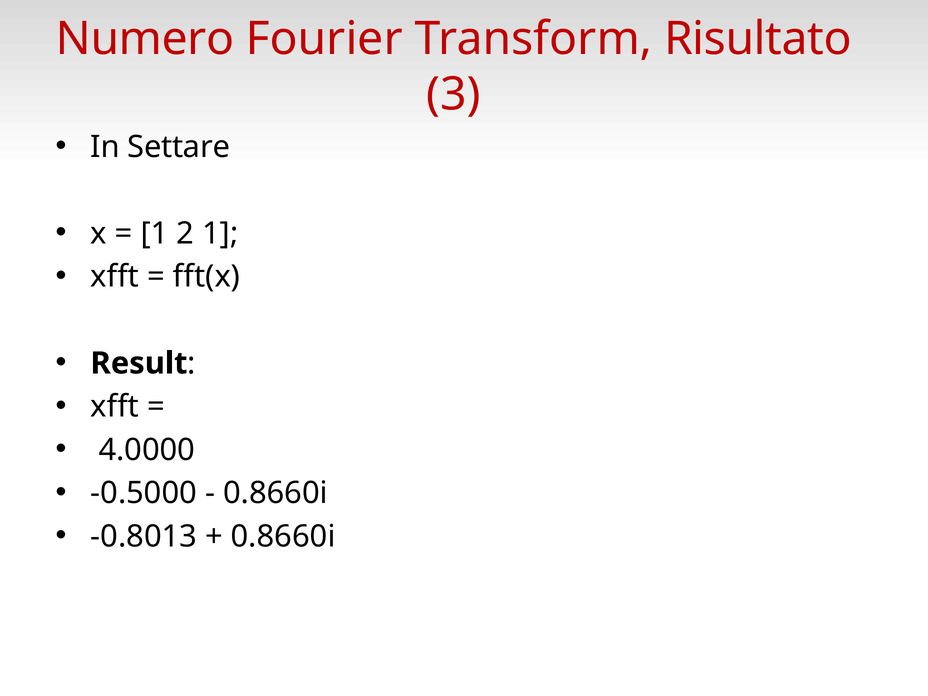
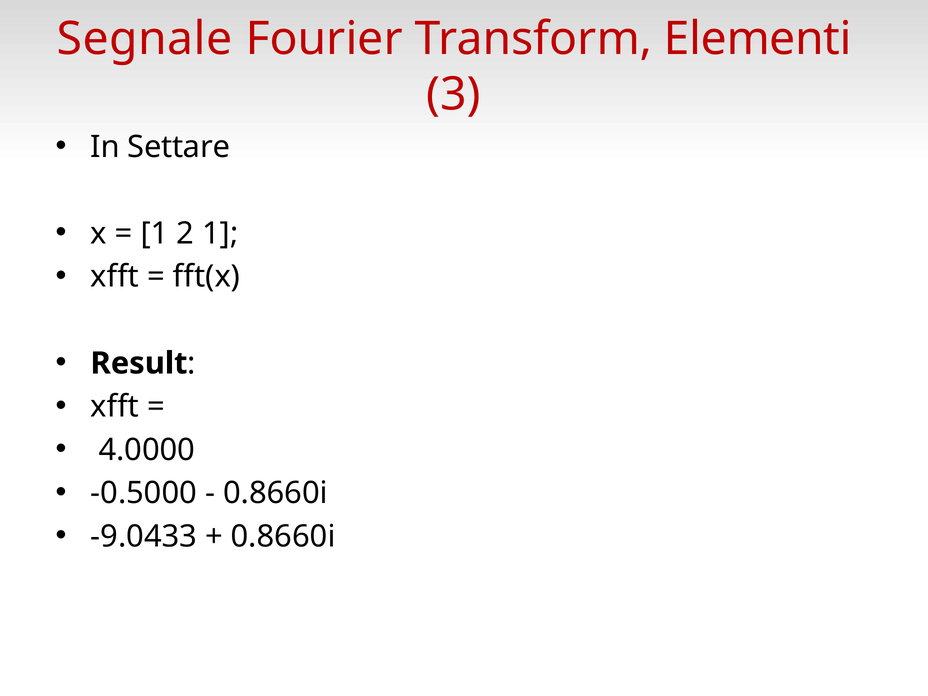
Numero: Numero -> Segnale (145, 39)
Risultato: Risultato -> Elementi (758, 39)
-0.8013: -0.8013 -> -9.0433 (144, 536)
